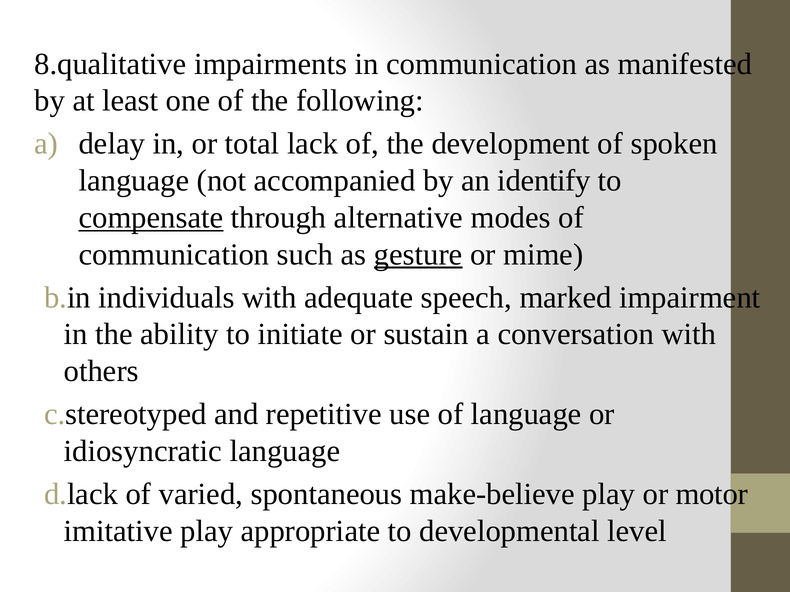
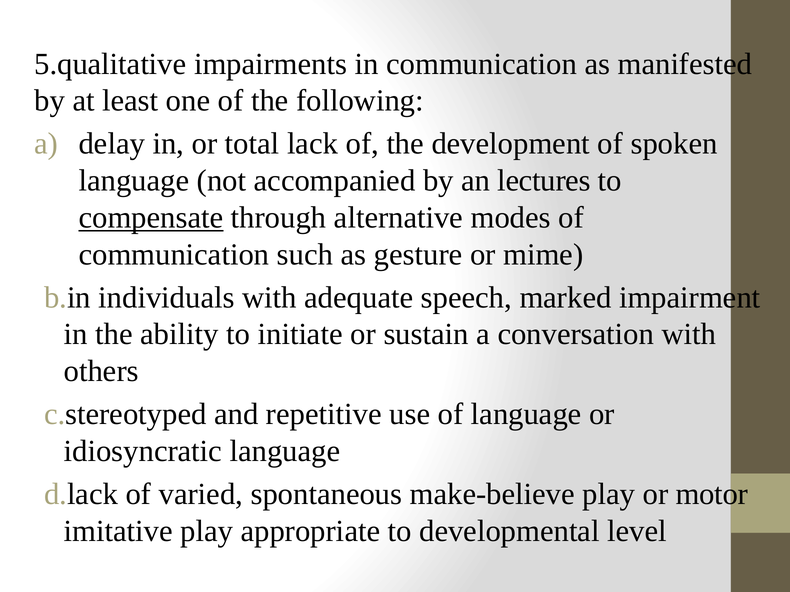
8.qualitative: 8.qualitative -> 5.qualitative (110, 64)
identify: identify -> lectures (544, 181)
gesture underline: present -> none (418, 255)
